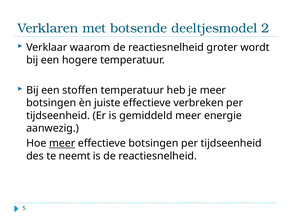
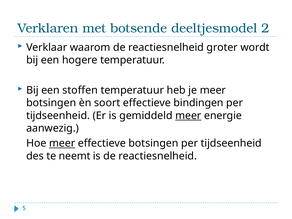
juiste: juiste -> soort (107, 103)
verbreken: verbreken -> bindingen (199, 103)
meer underline: none -> present (188, 116)
